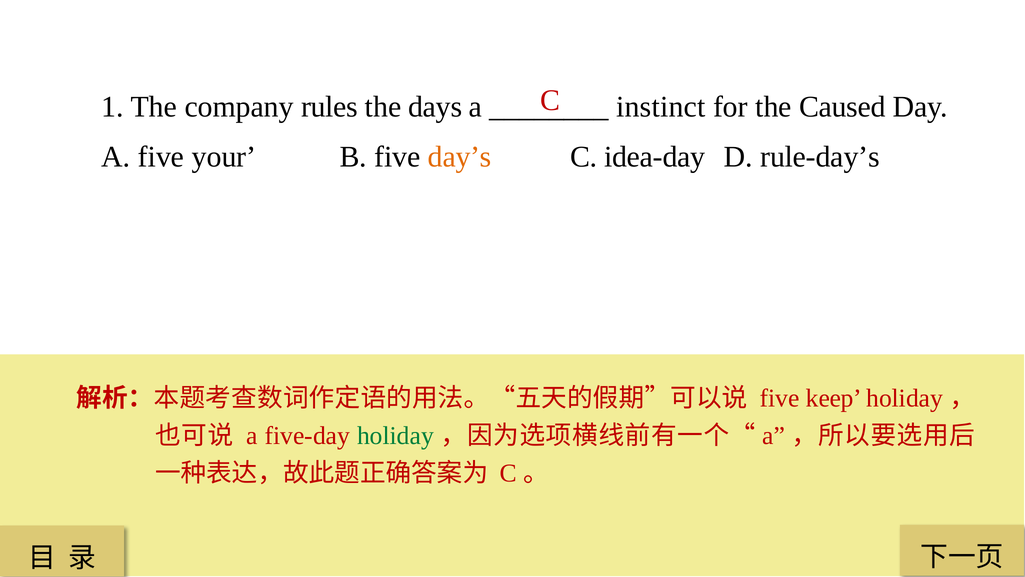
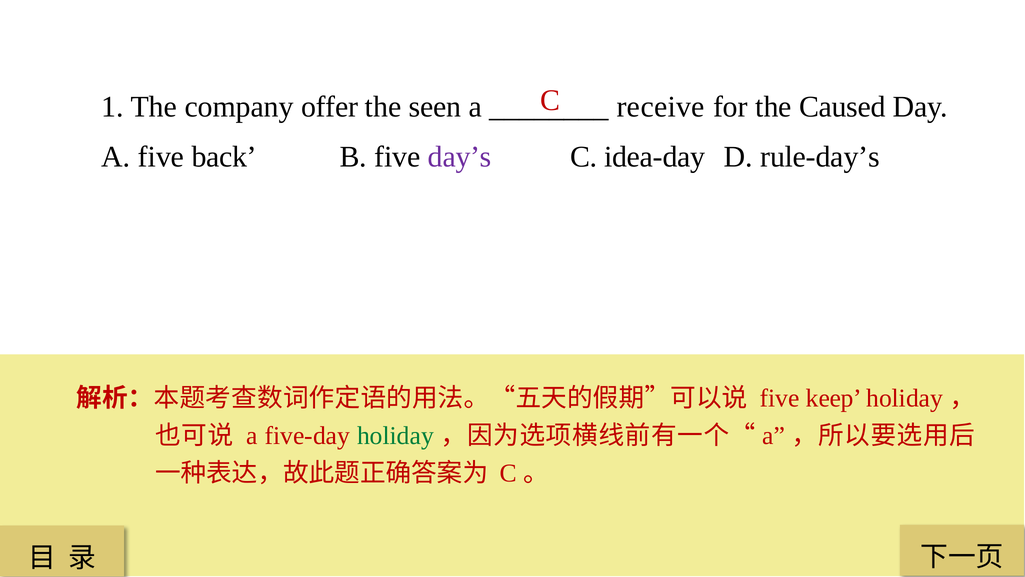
rules: rules -> offer (330, 107)
days: days -> seen (435, 107)
instinct: instinct -> receive (661, 107)
your: your -> back (224, 157)
day’s colour: orange -> purple (460, 157)
